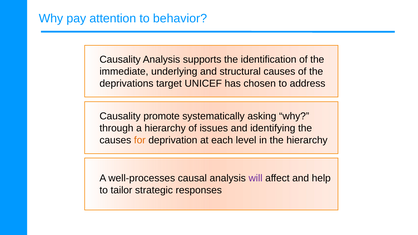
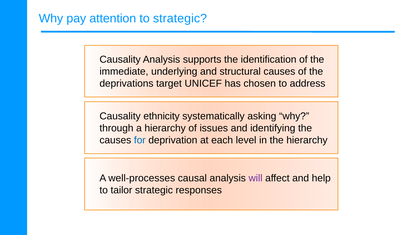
to behavior: behavior -> strategic (180, 19)
promote: promote -> ethnicity (162, 116)
for colour: orange -> blue (140, 140)
